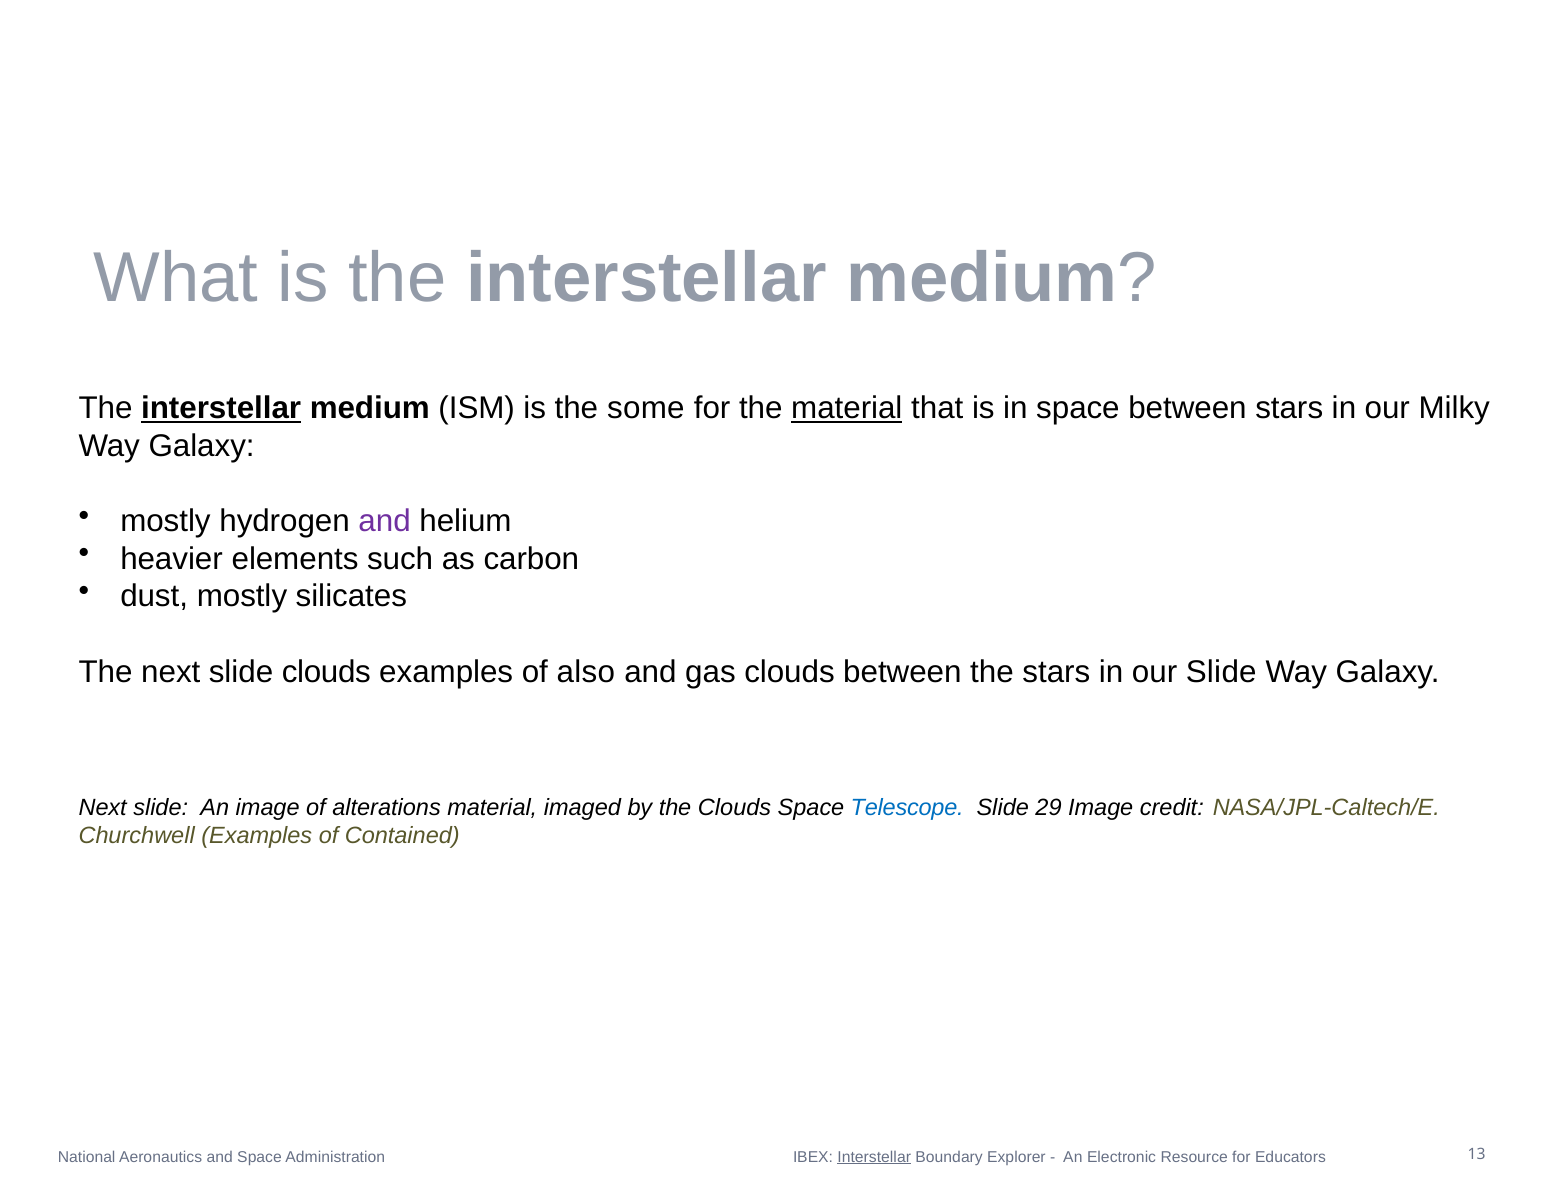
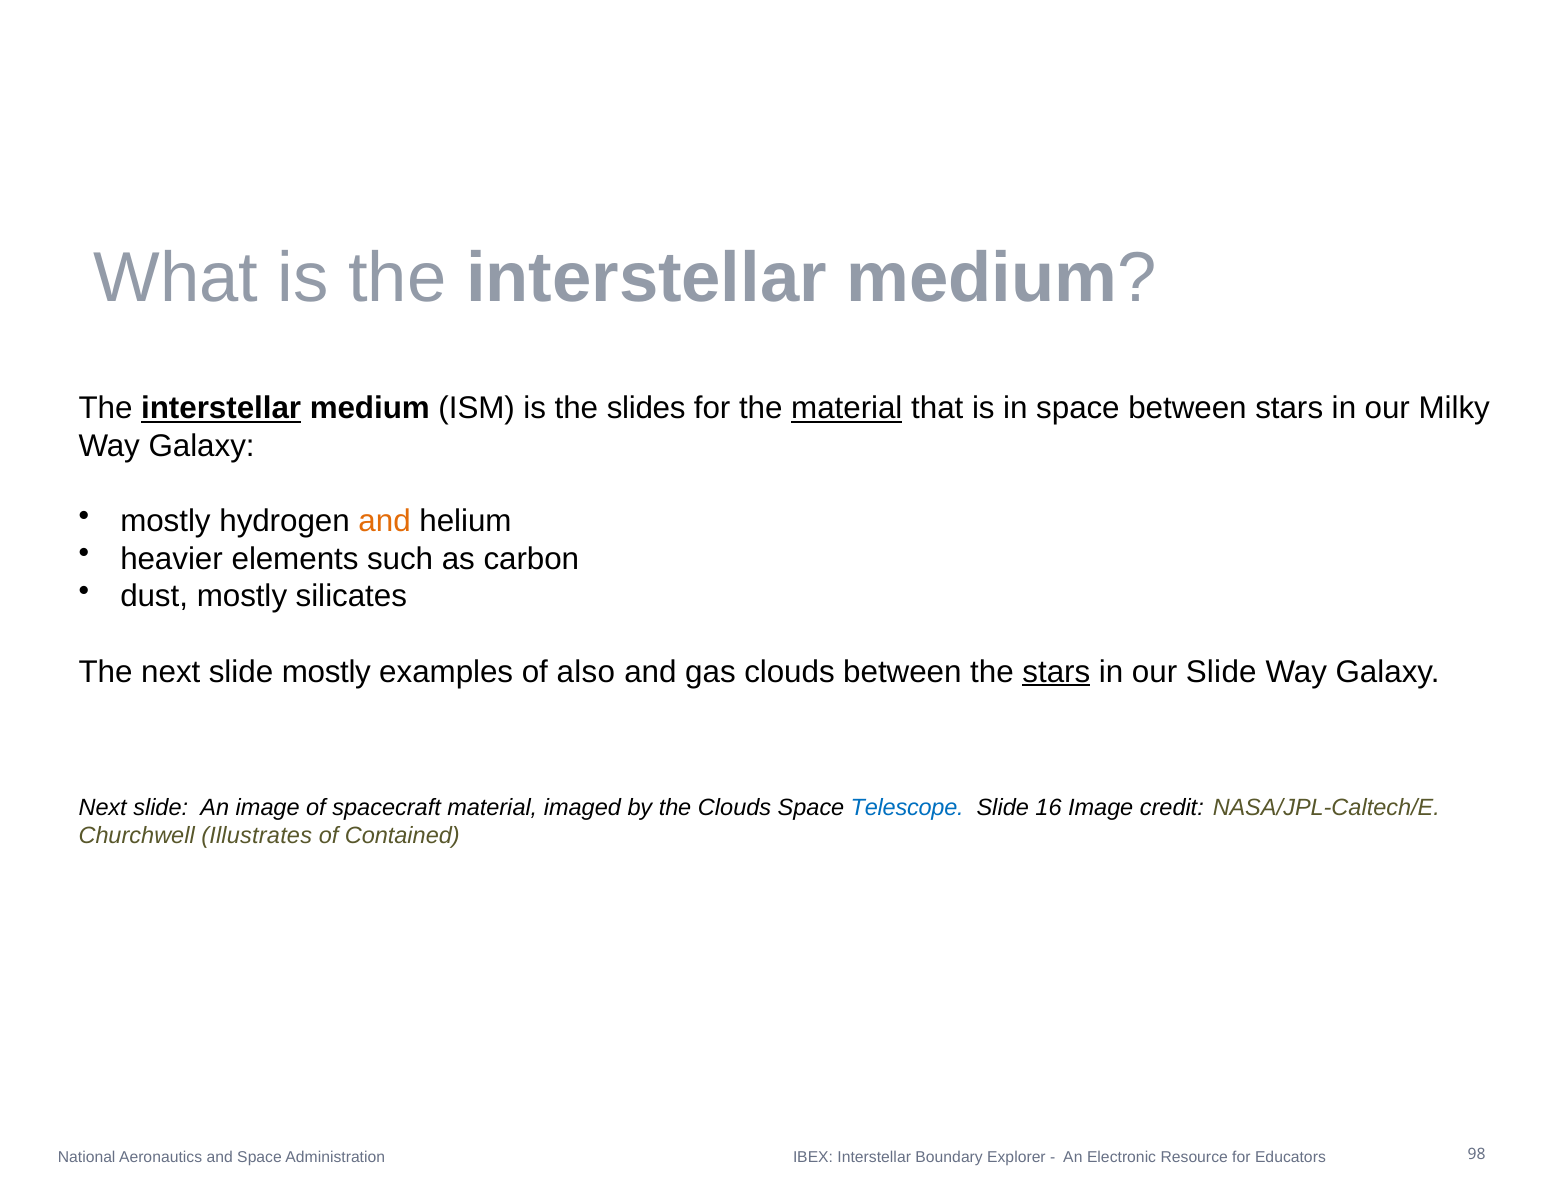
some: some -> slides (646, 409)
and colour: purple -> orange (385, 522)
slide clouds: clouds -> mostly (326, 672)
stars underline: none -> present (1056, 672)
alterations: alterations -> spacecraft (387, 808)
29: 29 -> 16 (1049, 808)
Churchwell Examples: Examples -> Illustrates (257, 836)
Interstellar underline: present -> none (874, 1158)
13: 13 -> 98 (1477, 1155)
